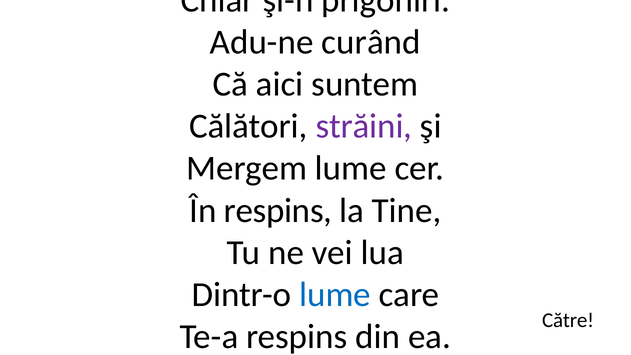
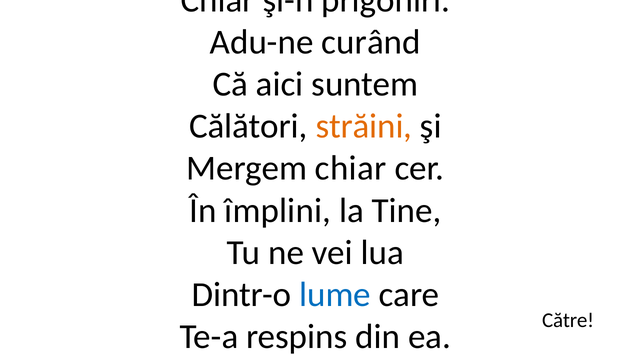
străini colour: purple -> orange (364, 126)
Mergem lume: lume -> chiar (351, 168)
În respins: respins -> împlini (278, 210)
